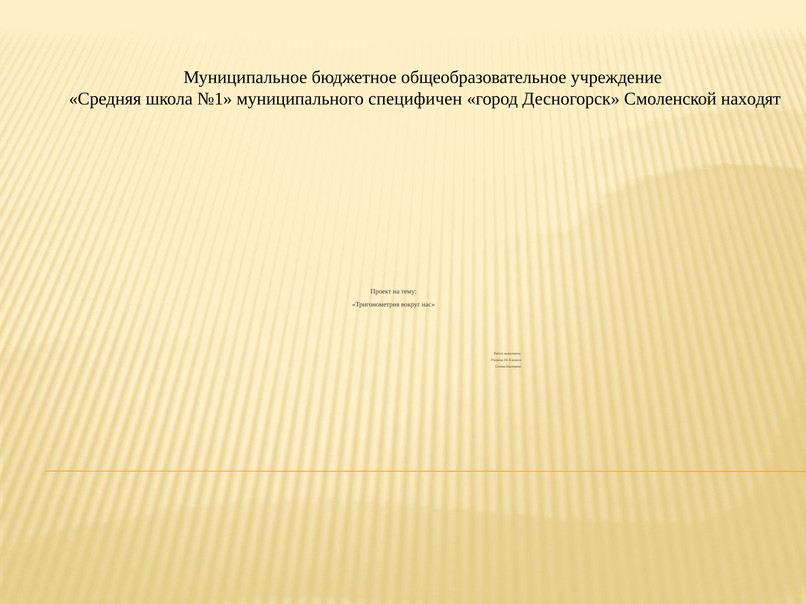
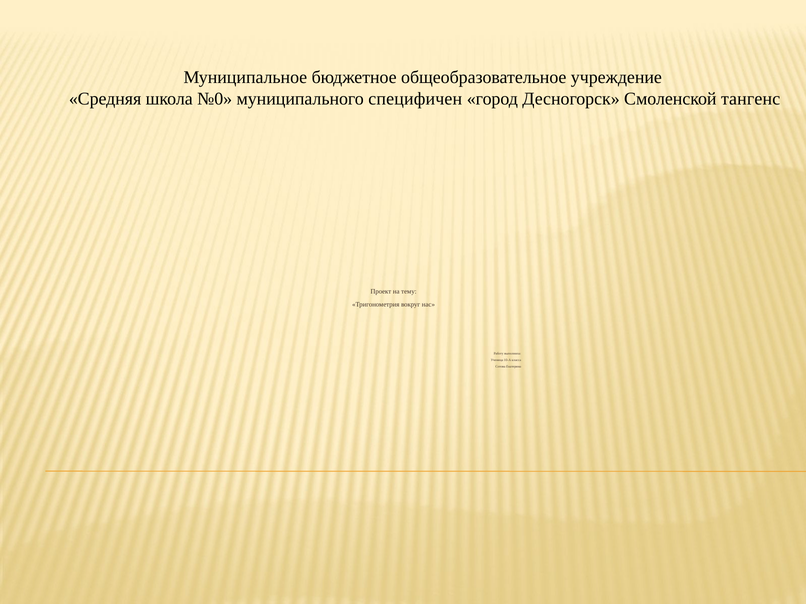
№1: №1 -> №0 (215, 99)
находят: находят -> тангенс (751, 99)
